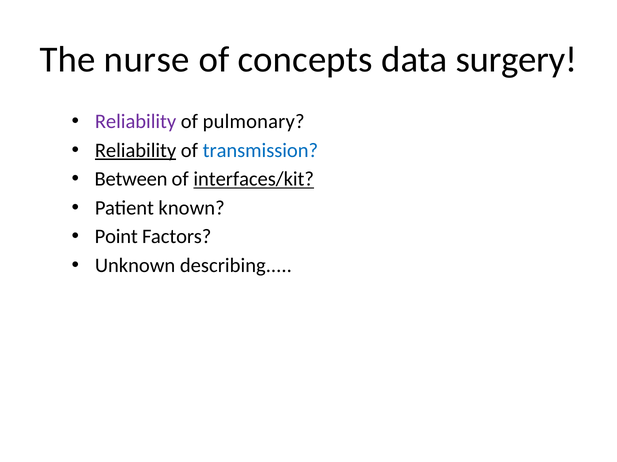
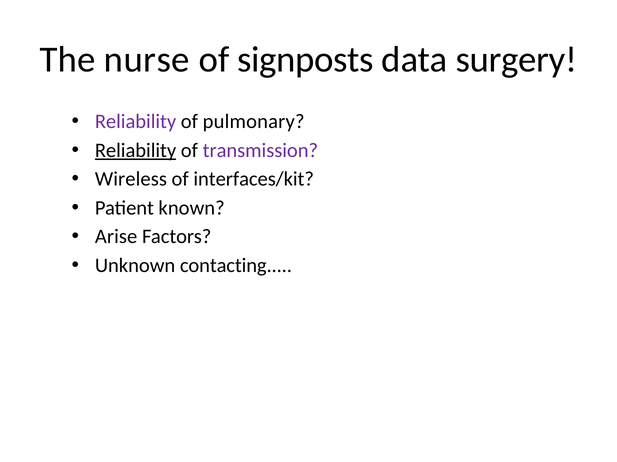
concepts: concepts -> signposts (305, 60)
transmission colour: blue -> purple (260, 151)
Between: Between -> Wireless (131, 179)
interfaces/kit underline: present -> none (254, 179)
Point: Point -> Arise (116, 237)
describing: describing -> contacting (236, 266)
